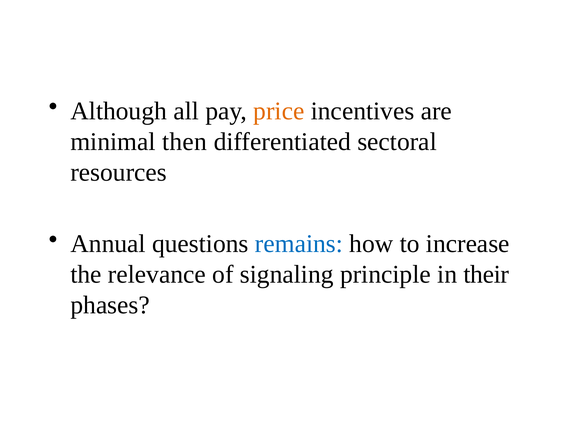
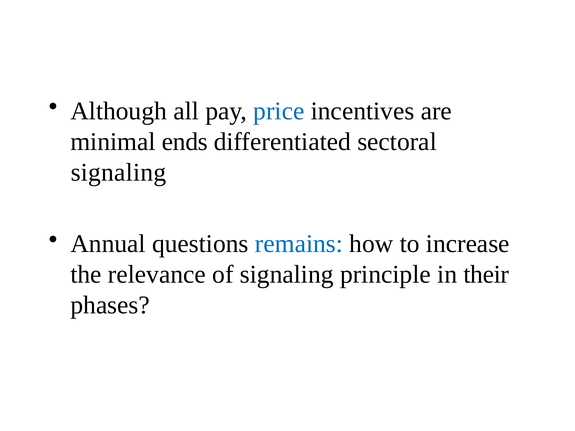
price colour: orange -> blue (279, 111)
then: then -> ends (185, 142)
resources: resources -> signaling (119, 172)
